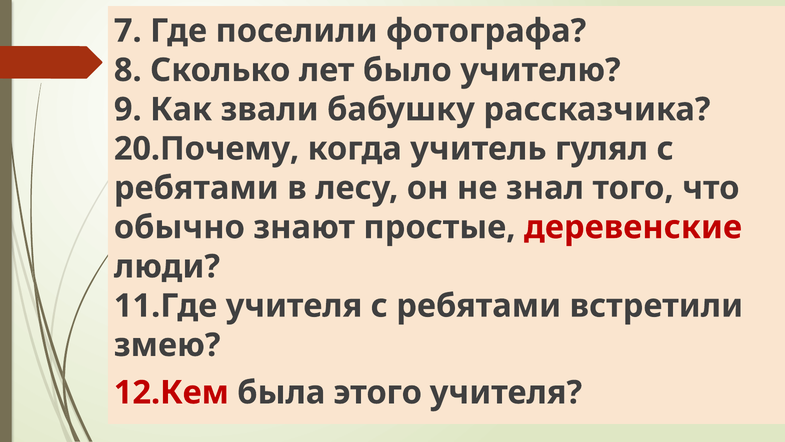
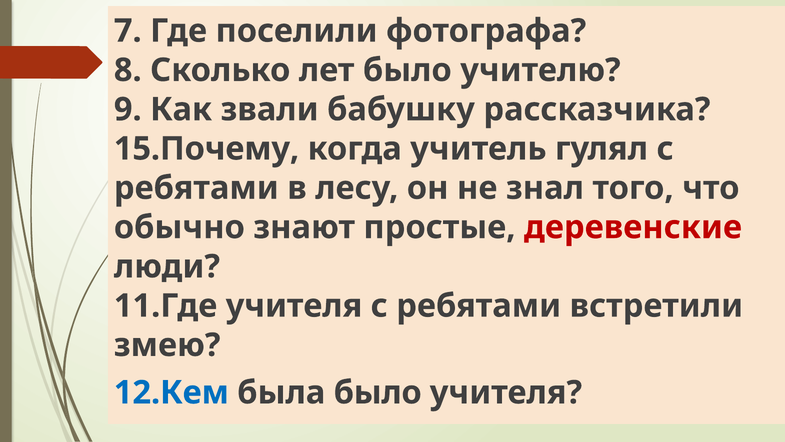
20.Почему: 20.Почему -> 15.Почему (207, 149)
12.Кем colour: red -> blue (171, 392)
была этого: этого -> было (378, 392)
